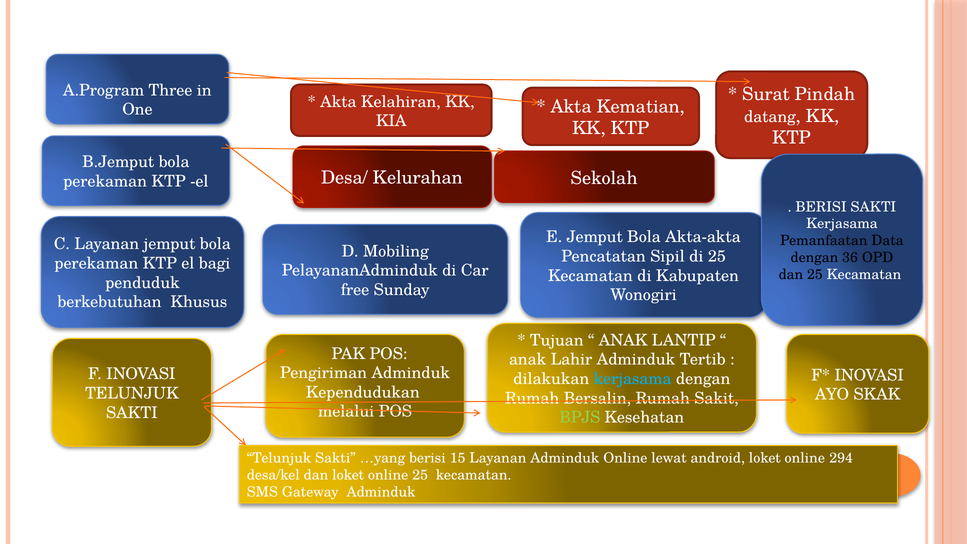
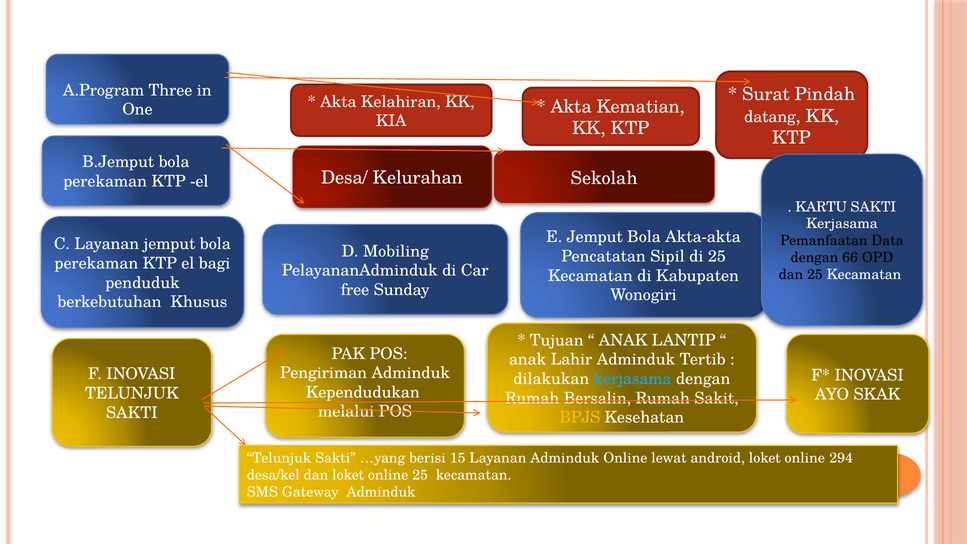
BERISI: BERISI -> KARTU (821, 207)
36: 36 -> 66 (850, 258)
BPJS colour: light green -> yellow (580, 417)
